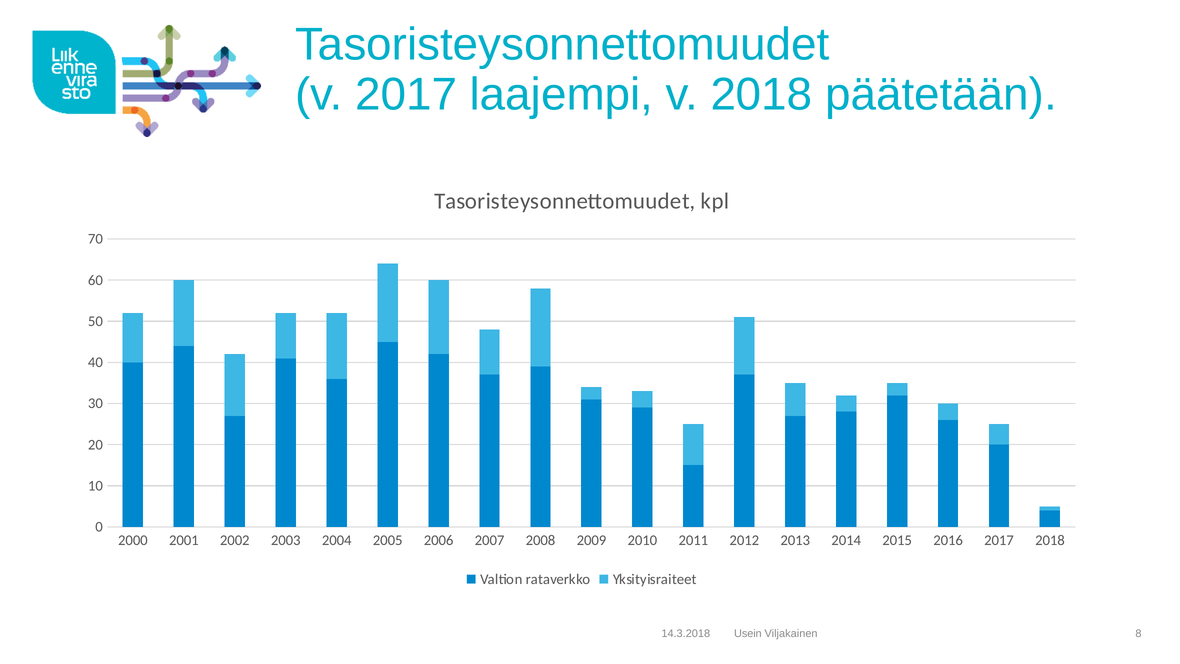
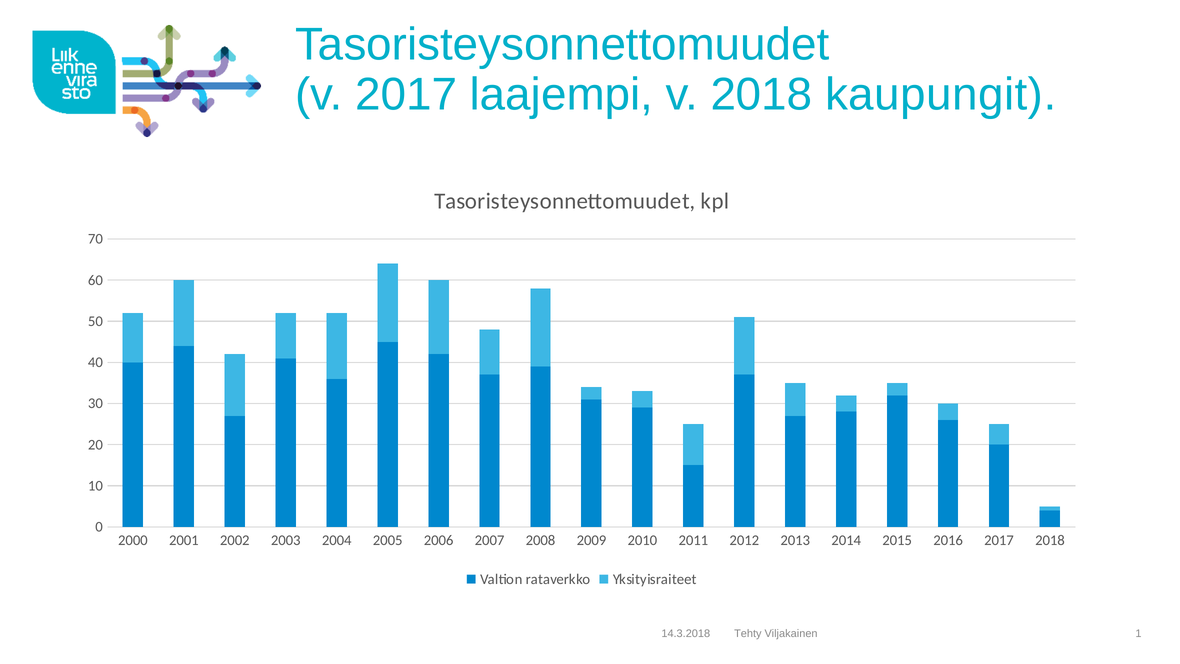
päätetään: päätetään -> kaupungit (941, 94)
Usein: Usein -> Tehty (748, 634)
8: 8 -> 1 (1139, 634)
